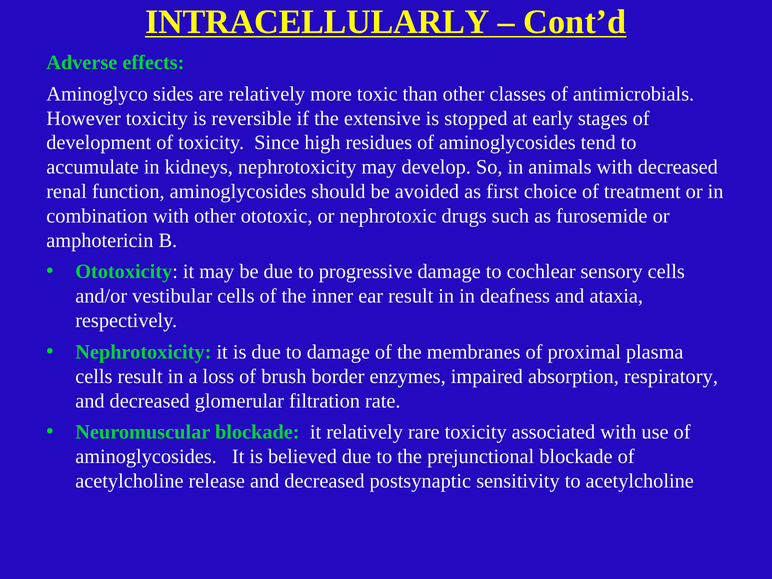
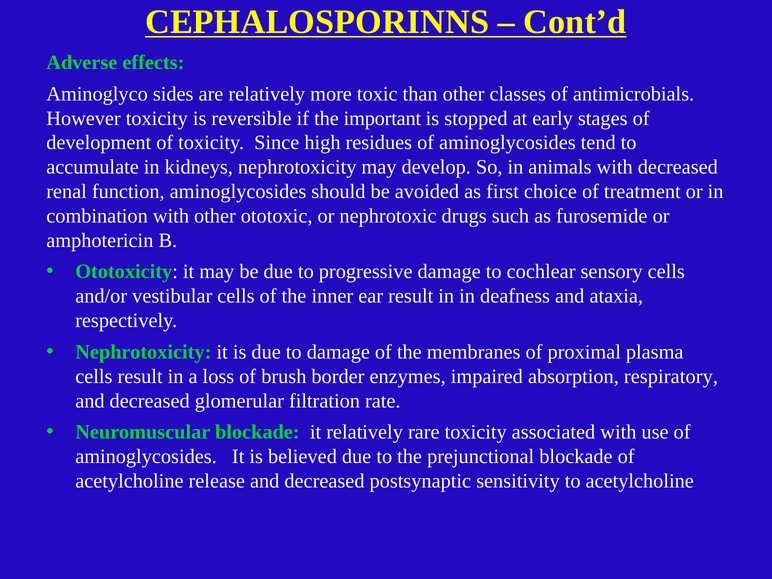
INTRACELLULARLY: INTRACELLULARLY -> CEPHALOSPORINNS (317, 22)
extensive: extensive -> important (382, 118)
